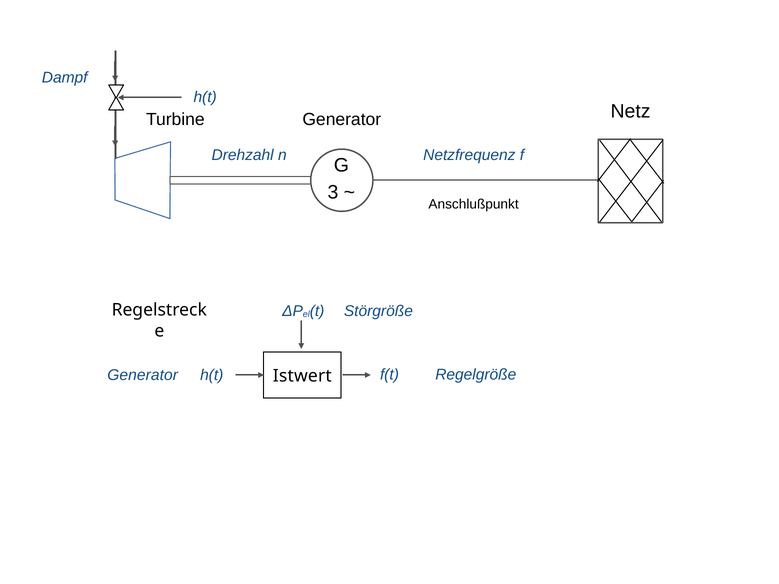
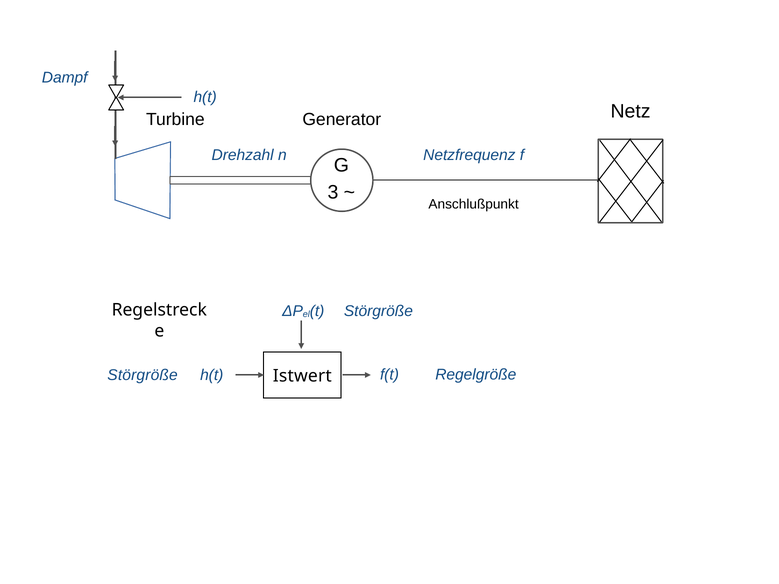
Generator: Generator -> Störgröße (143, 375)
